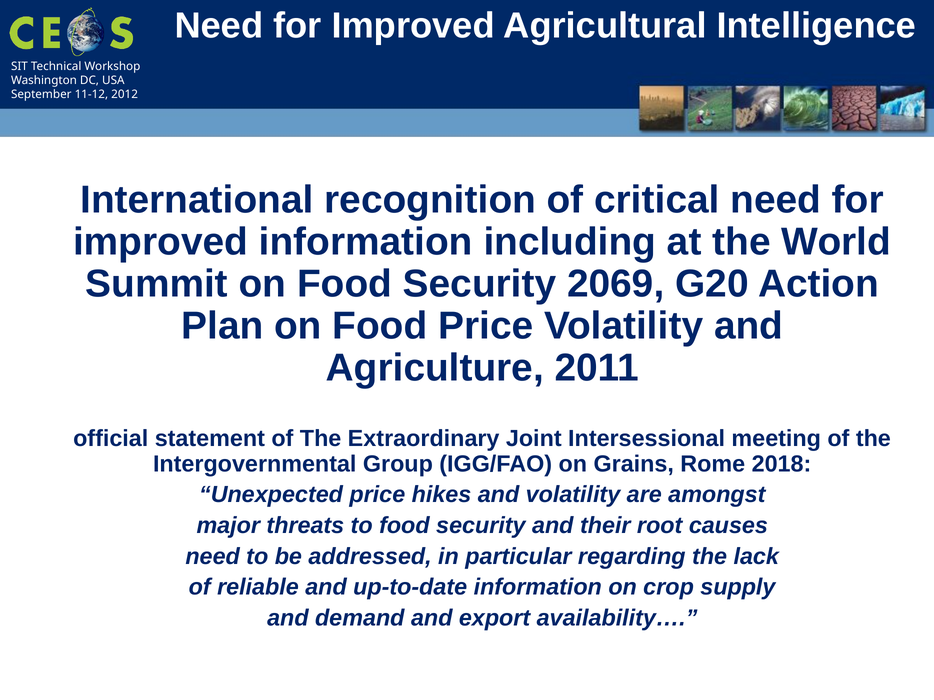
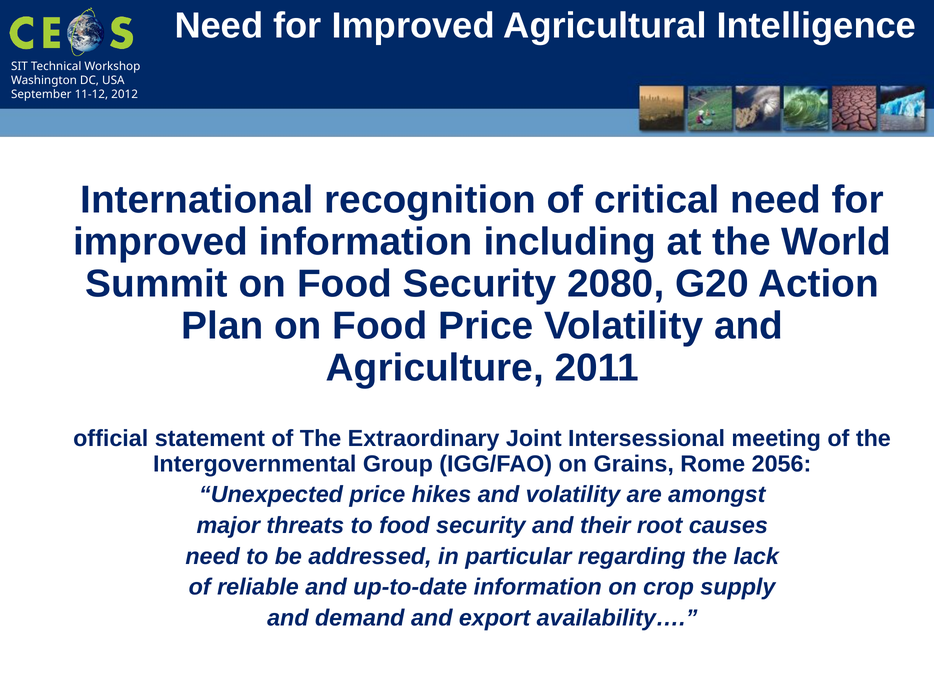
2069: 2069 -> 2080 (616, 284)
2018: 2018 -> 2056 (782, 464)
